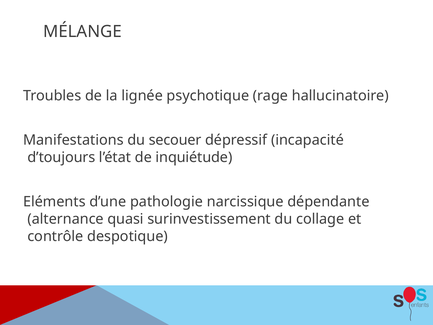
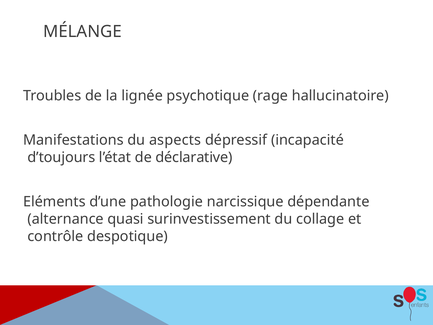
secouer: secouer -> aspects (175, 140)
inquiétude: inquiétude -> déclarative (194, 157)
